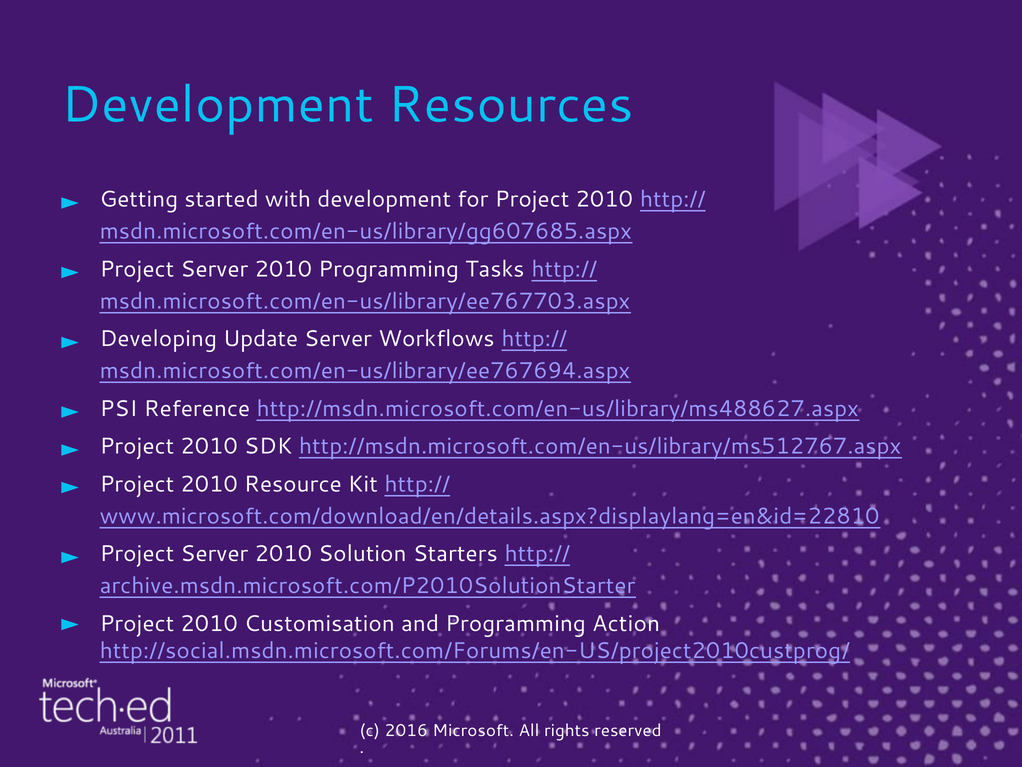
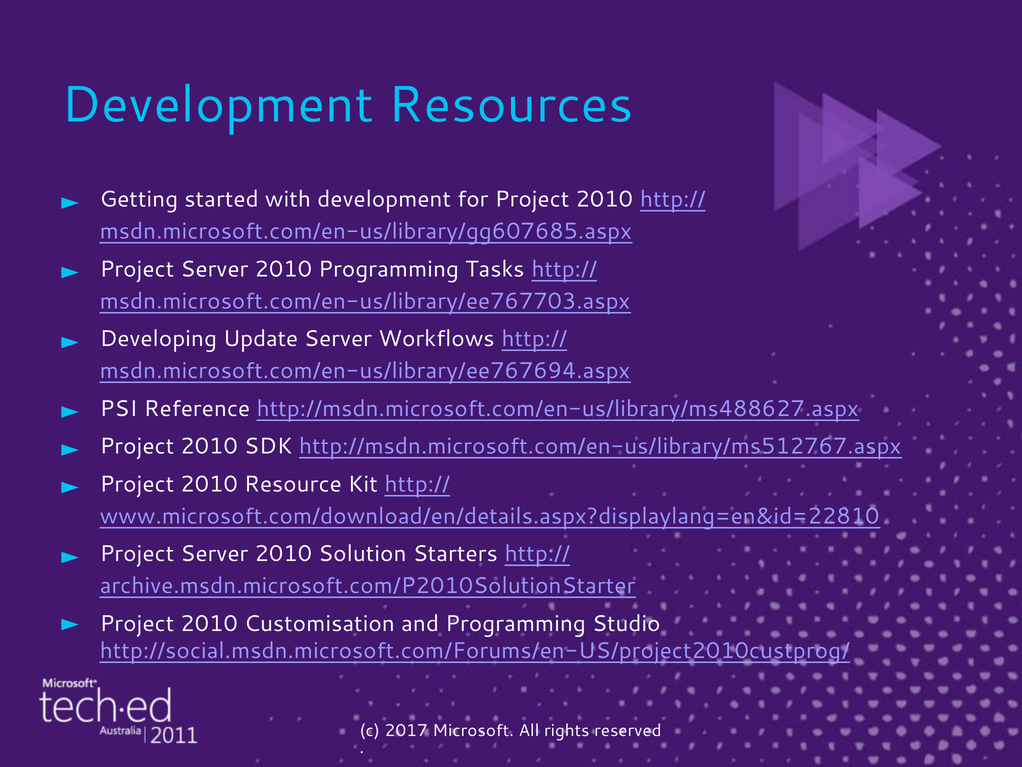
Action: Action -> Studio (626, 623)
2016: 2016 -> 2017 (406, 730)
